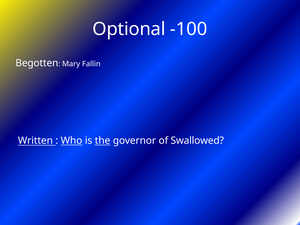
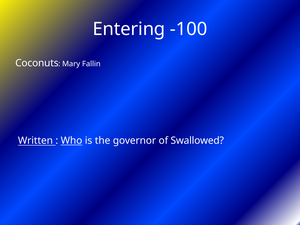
Optional: Optional -> Entering (129, 29)
Begotten: Begotten -> Coconuts (37, 63)
the underline: present -> none (103, 141)
